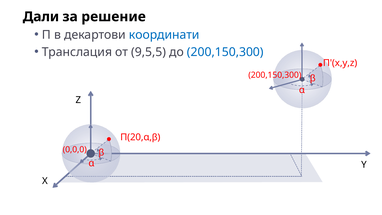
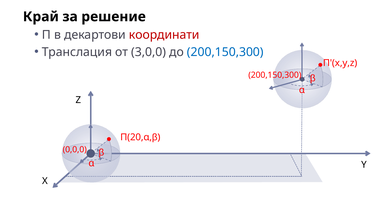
Дали: Дали -> Край (41, 17)
координати colour: blue -> red (164, 35)
9,5,5: 9,5,5 -> 3,0,0 (149, 52)
